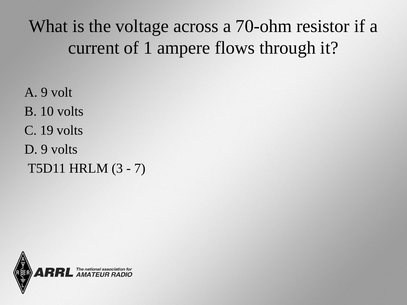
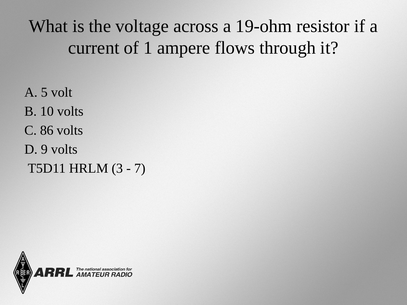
70-ohm: 70-ohm -> 19-ohm (264, 26)
A 9: 9 -> 5 (44, 92)
19: 19 -> 86 (47, 130)
